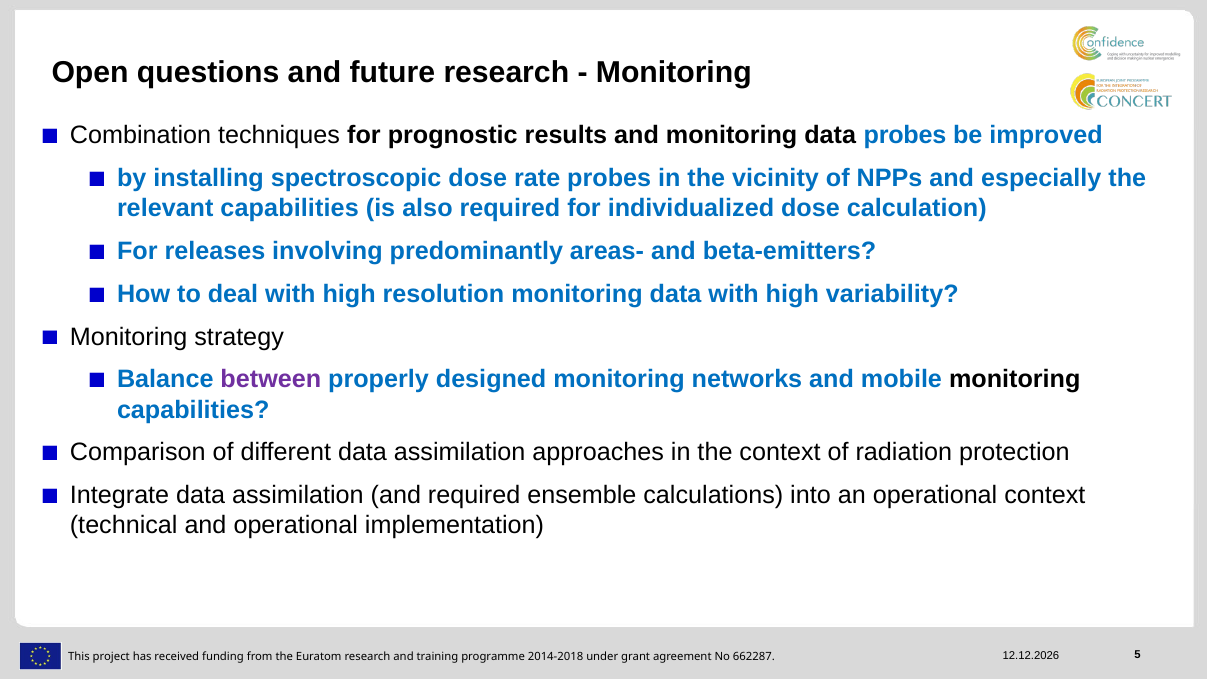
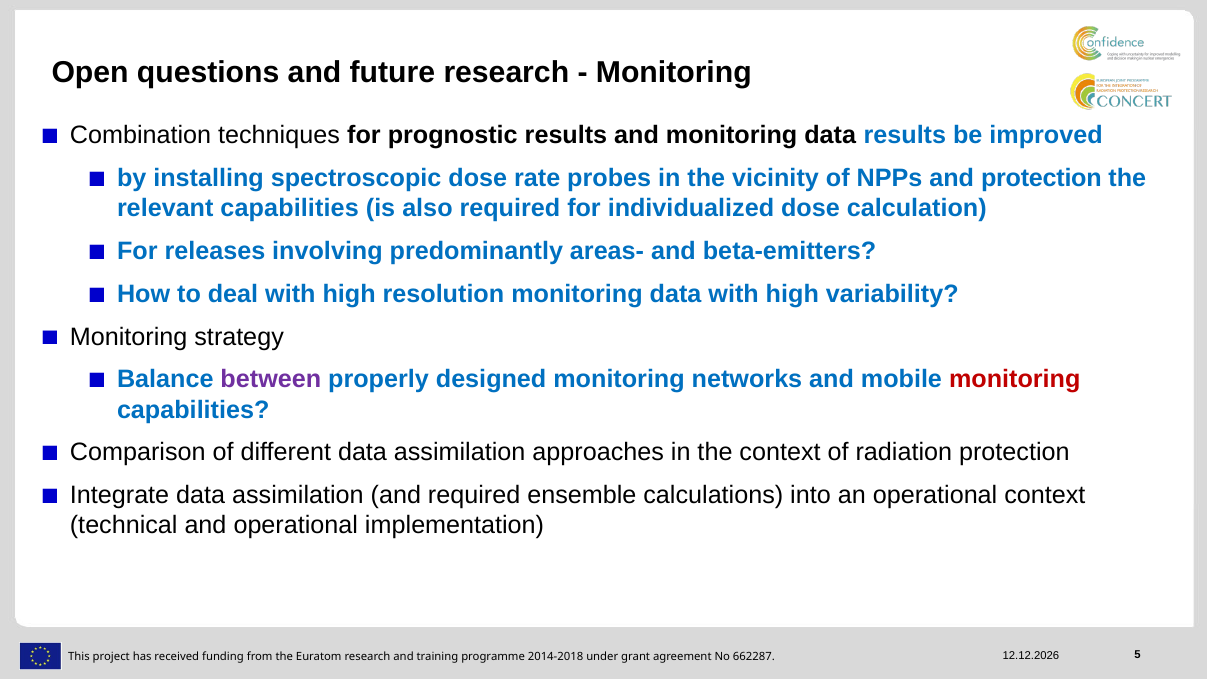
data probes: probes -> results (905, 136)
and especially: especially -> protection (1041, 178)
monitoring colour: black -> red (1015, 380)
